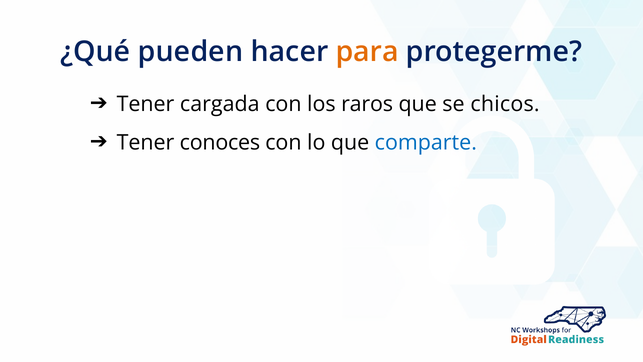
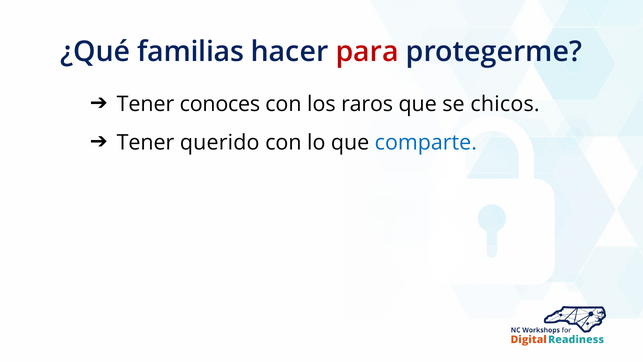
pueden: pueden -> familias (191, 52)
para colour: orange -> red (367, 52)
cargada: cargada -> conoces (220, 104)
conoces: conoces -> querido (220, 142)
